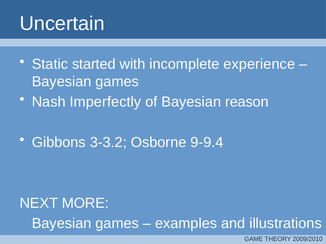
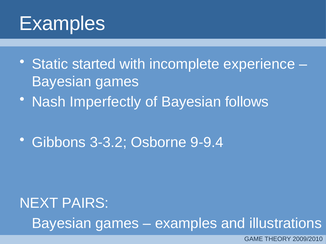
Uncertain: Uncertain -> Examples (62, 24)
reason: reason -> follows (247, 102)
MORE: MORE -> PAIRS (85, 203)
